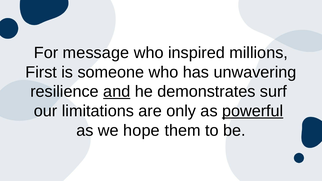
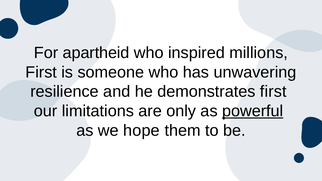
message: message -> apartheid (96, 53)
and underline: present -> none (117, 92)
demonstrates surf: surf -> first (273, 92)
